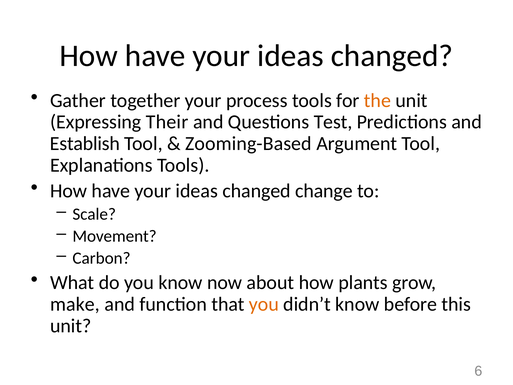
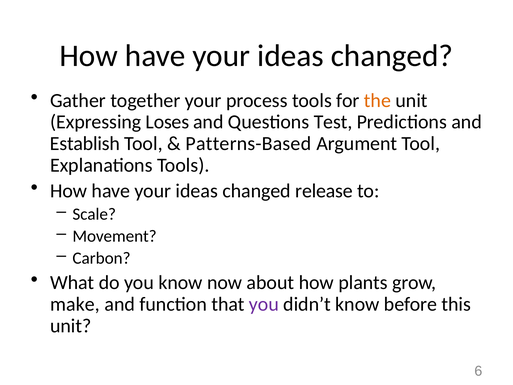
Their: Their -> Loses (167, 122)
Zooming-Based: Zooming-Based -> Patterns-Based (248, 143)
change: change -> release (324, 191)
you colour: orange -> purple (264, 304)
